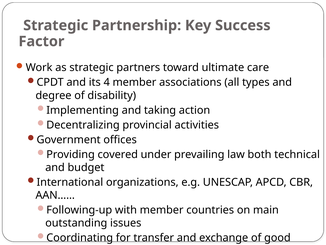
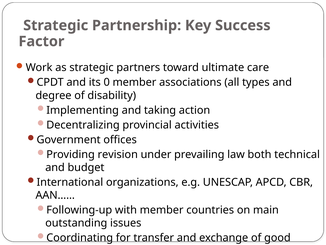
4: 4 -> 0 (107, 82)
covered: covered -> revision (118, 154)
